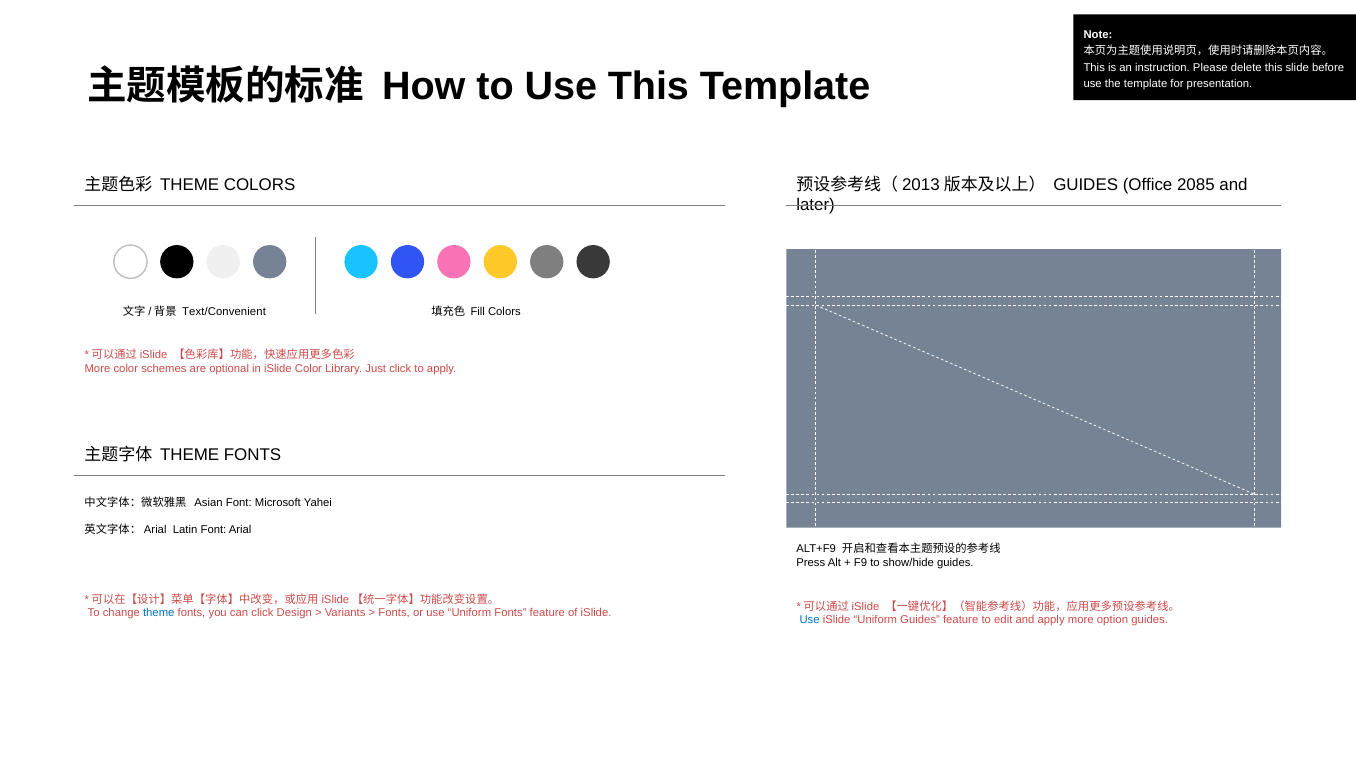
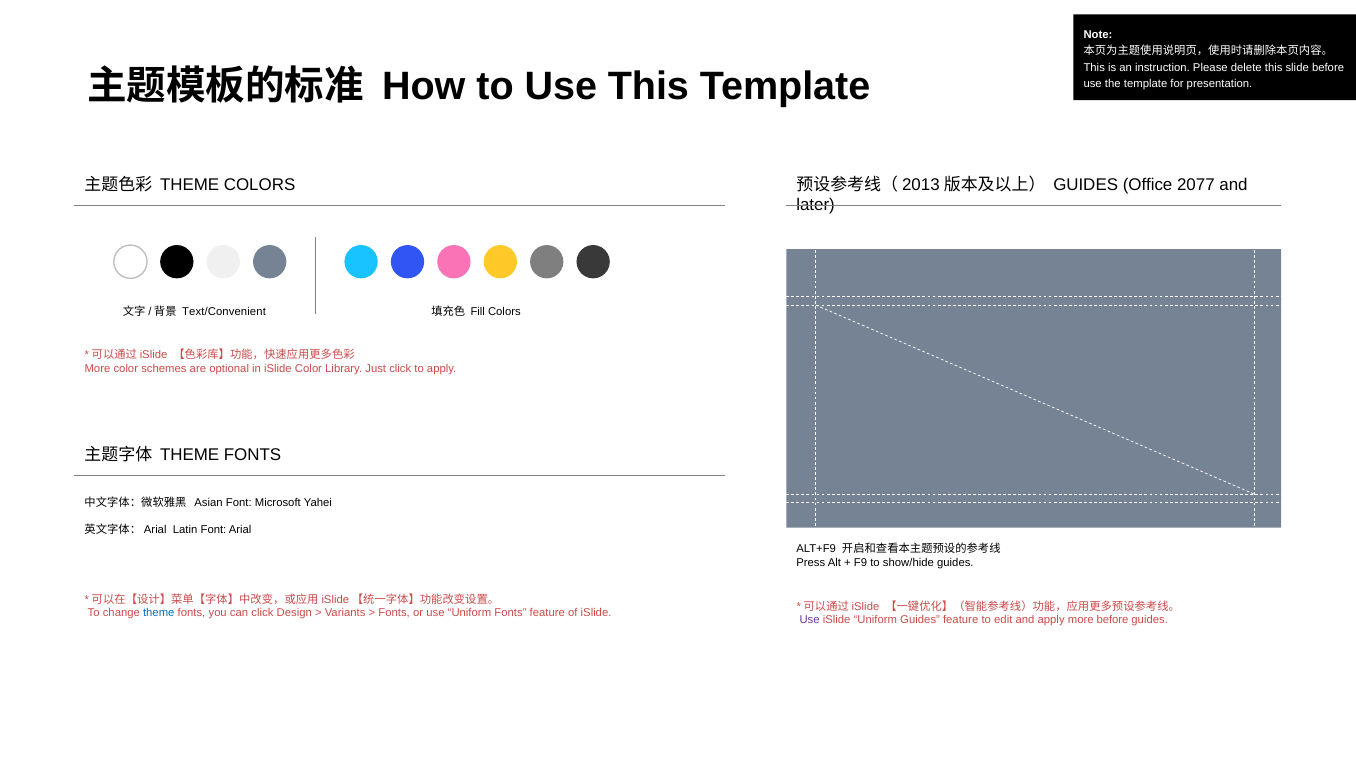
2085: 2085 -> 2077 (1196, 185)
Use colour: blue -> purple (810, 620)
more option: option -> before (1113, 620)
